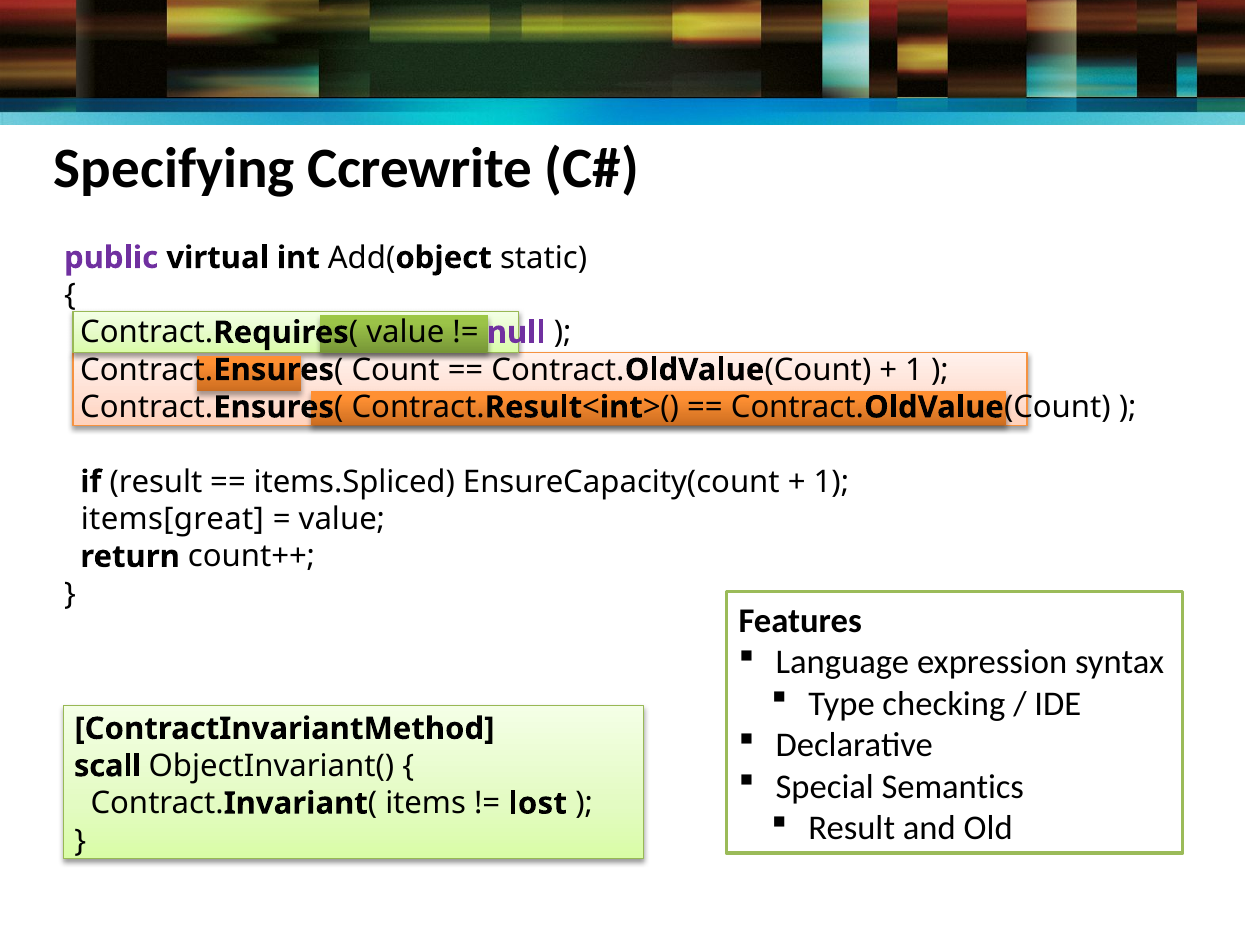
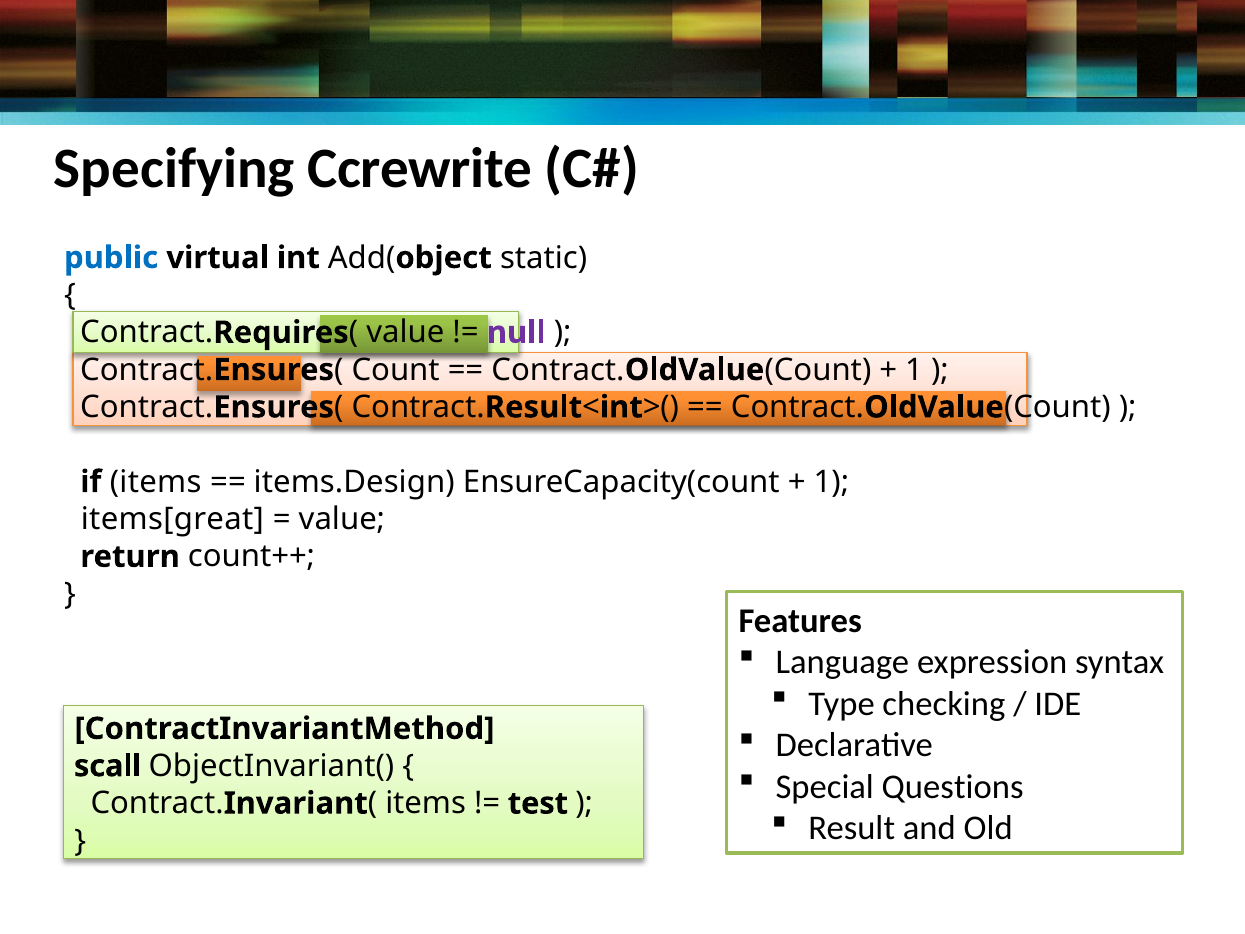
public colour: purple -> blue (111, 258)
if result: result -> items (156, 482)
items.Spliced: items.Spliced -> items.Design (354, 482)
Semantics: Semantics -> Questions (953, 787)
lost: lost -> test (538, 803)
